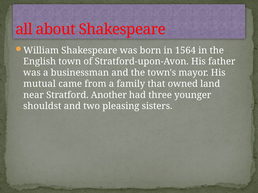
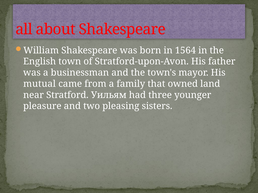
Another: Another -> Уильям (109, 95)
shouldst: shouldst -> pleasure (42, 106)
